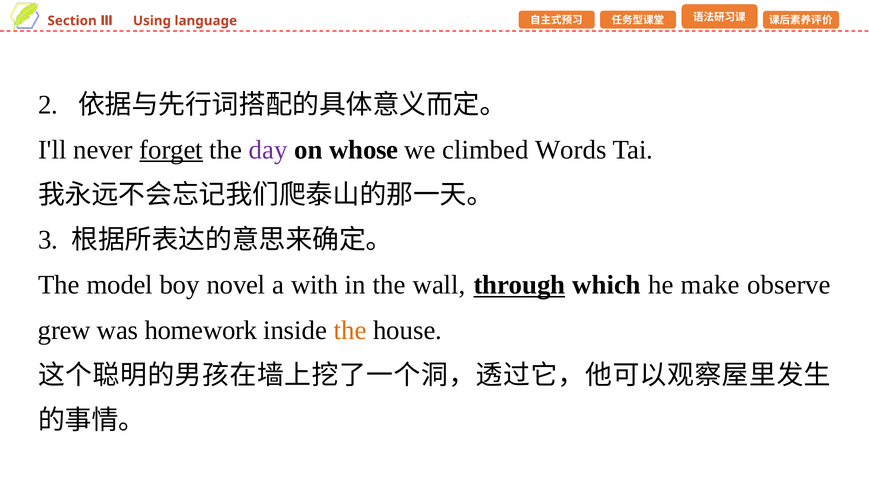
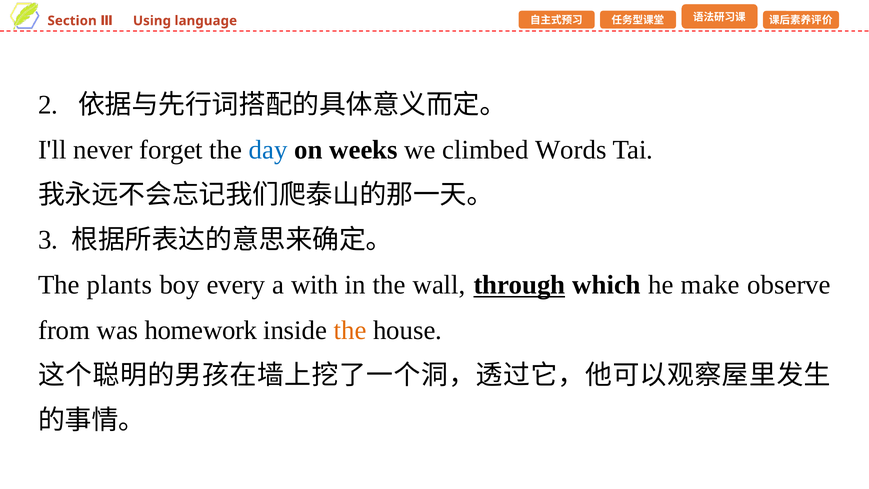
forget underline: present -> none (171, 150)
day colour: purple -> blue (268, 150)
whose: whose -> weeks (364, 150)
model: model -> plants (120, 285)
novel: novel -> every (236, 285)
grew: grew -> from (64, 330)
